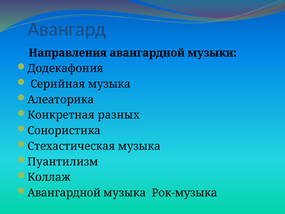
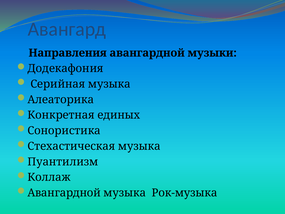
разных: разных -> единых (119, 115)
